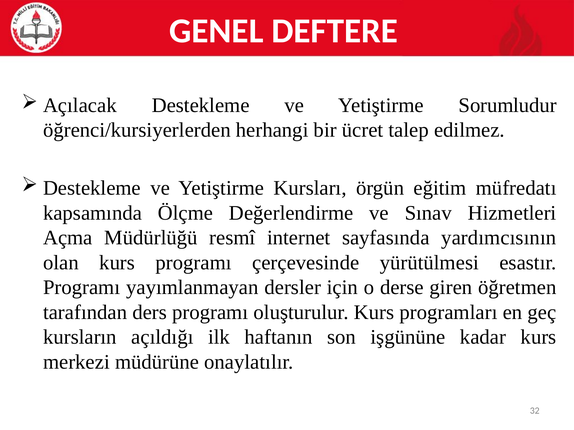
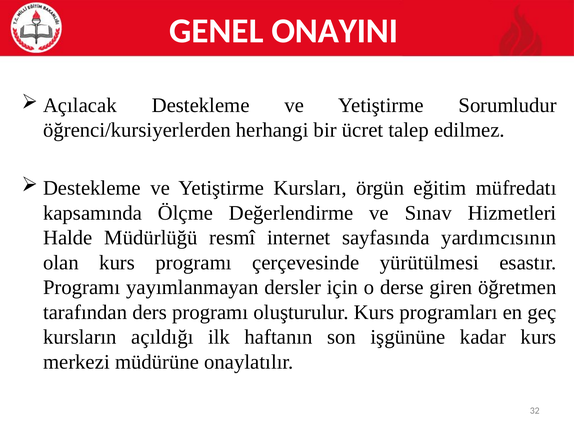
DEFTERE: DEFTERE -> ONAYINI (335, 31)
Açma: Açma -> Halde (68, 238)
